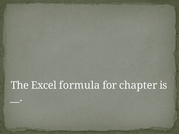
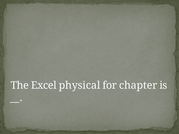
formula: formula -> physical (80, 85)
